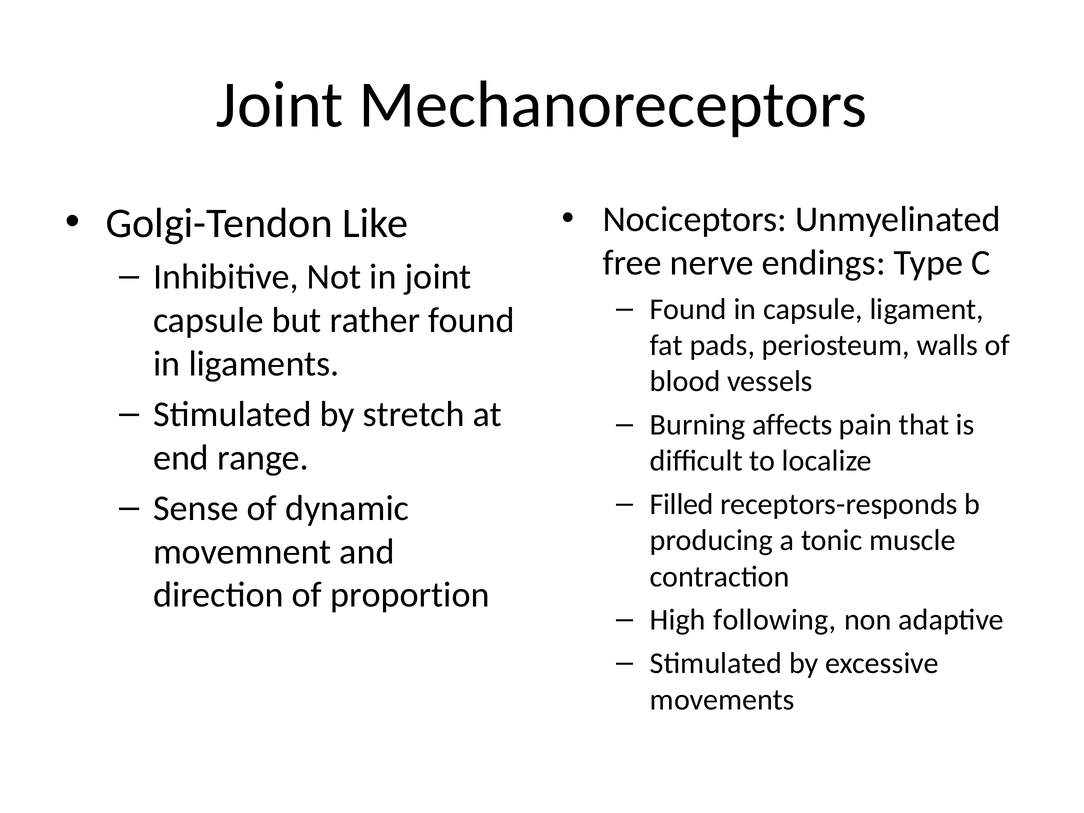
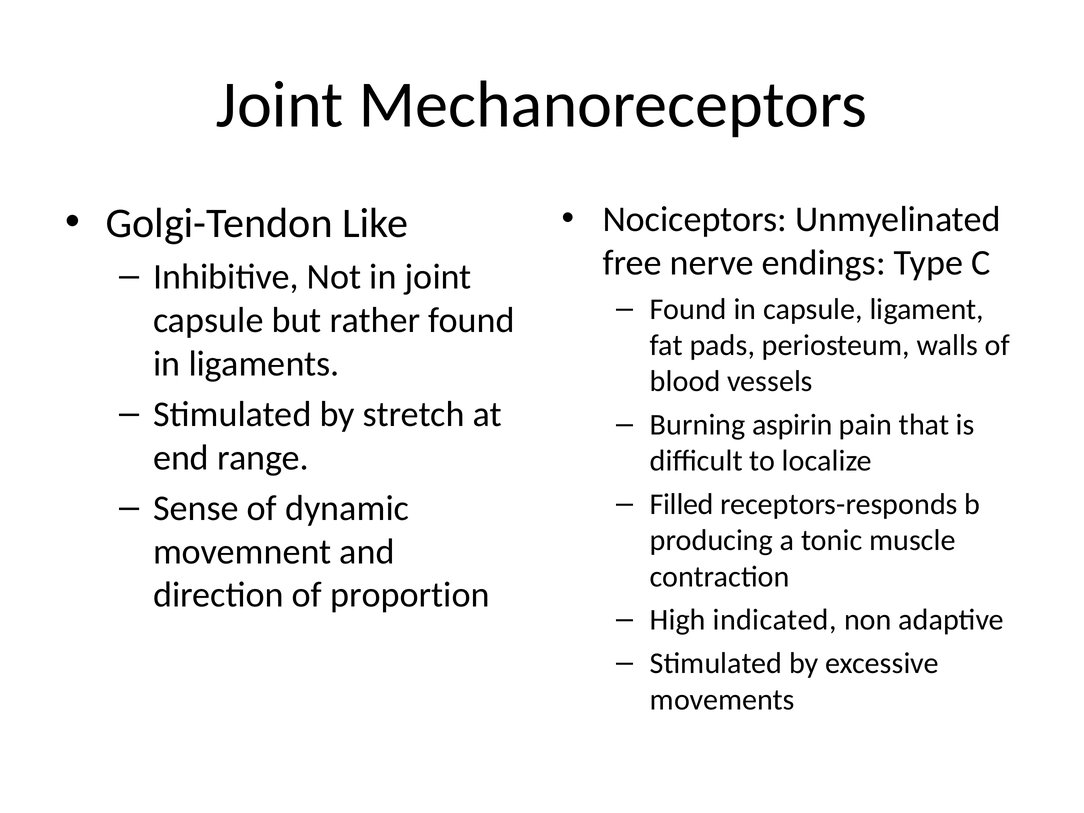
affects: affects -> aspirin (792, 425)
following: following -> indicated (775, 620)
